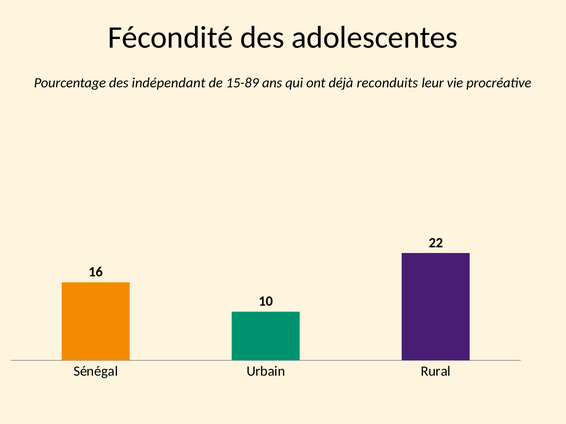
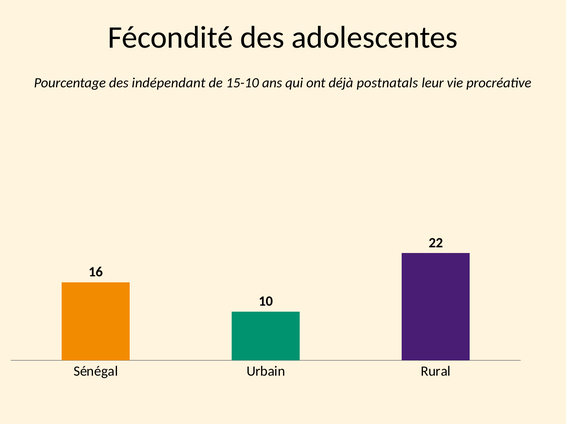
15-89: 15-89 -> 15-10 (242, 83)
reconduits: reconduits -> postnatals (387, 83)
